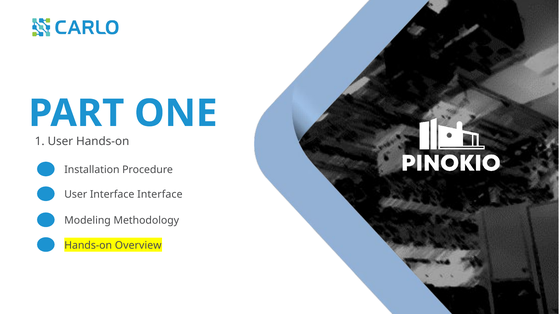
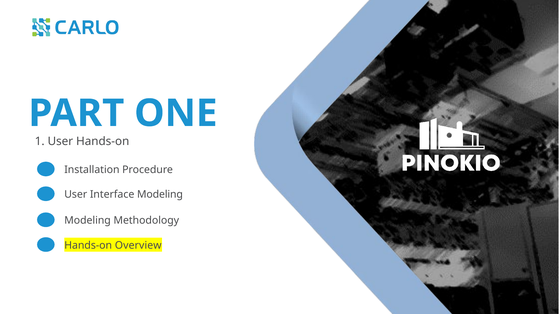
Interface Interface: Interface -> Modeling (160, 195)
